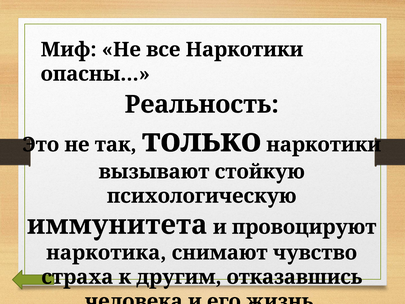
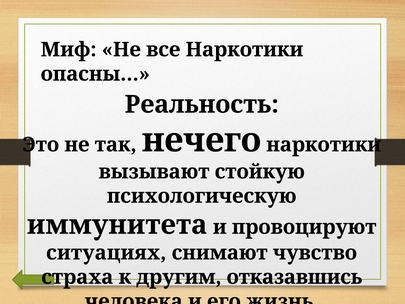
только: только -> нечего (202, 140)
наркотика: наркотика -> ситуациях (106, 253)
